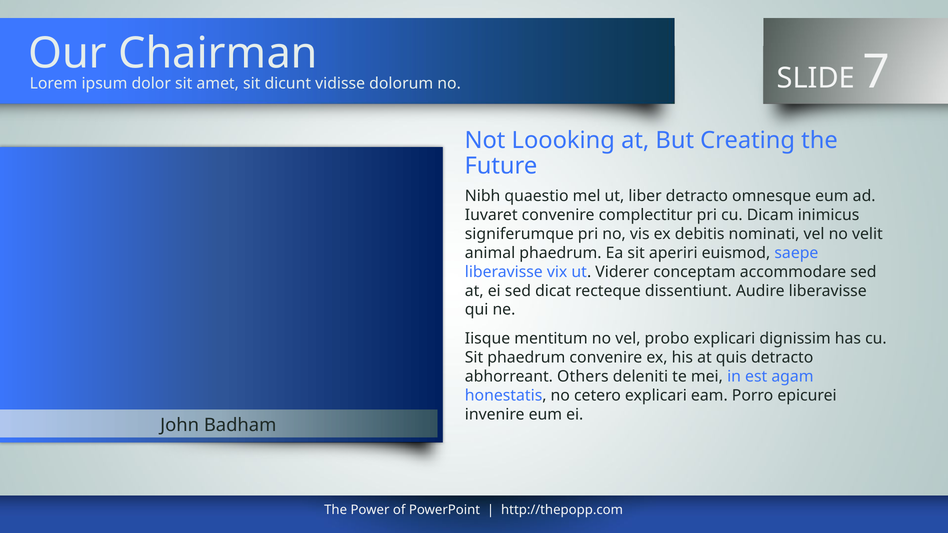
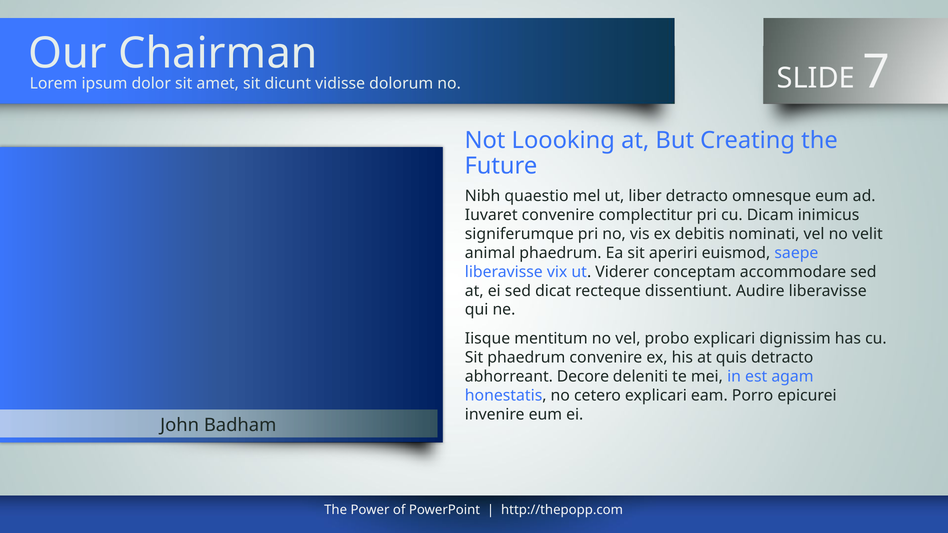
Others: Others -> Decore (583, 377)
